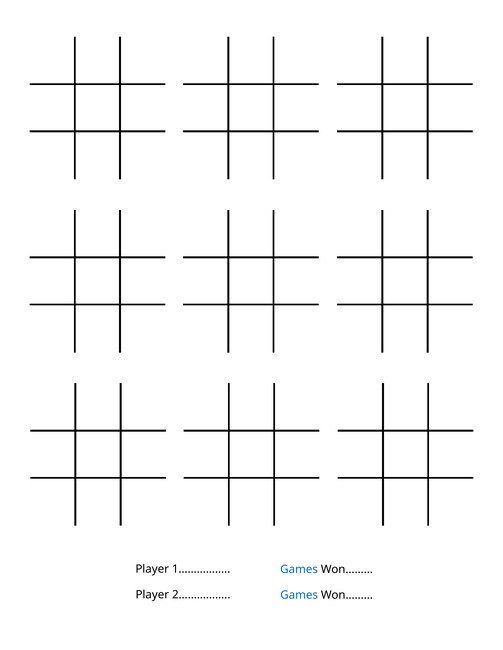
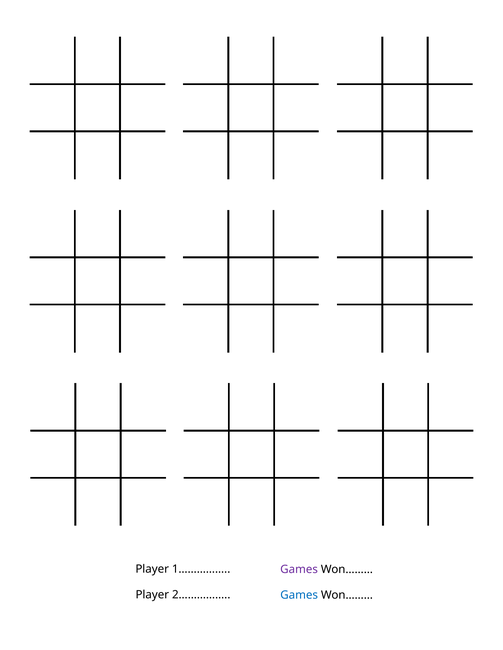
Games colour: blue -> purple (299, 570)
